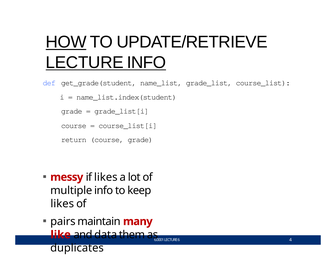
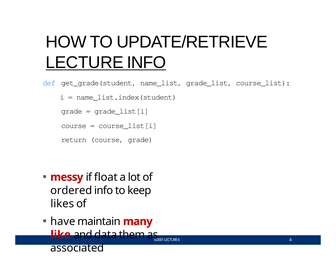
HOW underline: present -> none (66, 42)
if likes: likes -> float (106, 177)
multiple: multiple -> ordered (71, 190)
pairs: pairs -> have (63, 221)
duplicates: duplicates -> associated (77, 248)
